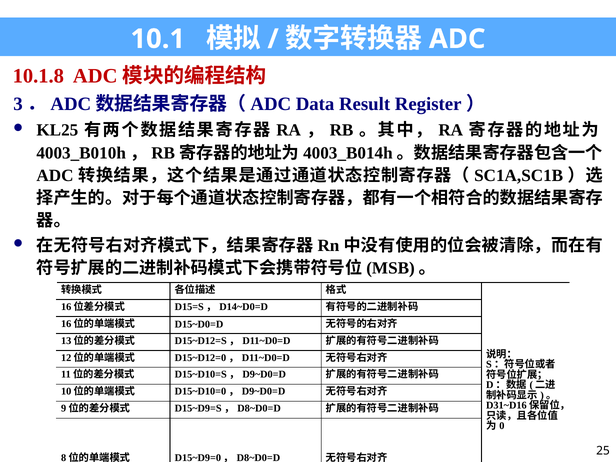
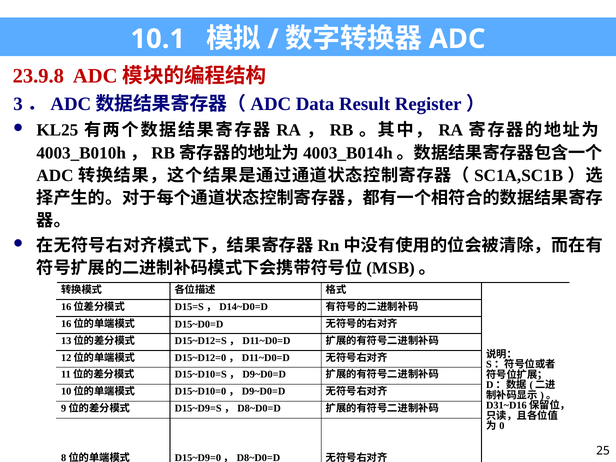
10.1.8: 10.1.8 -> 23.9.8 (38, 76)
